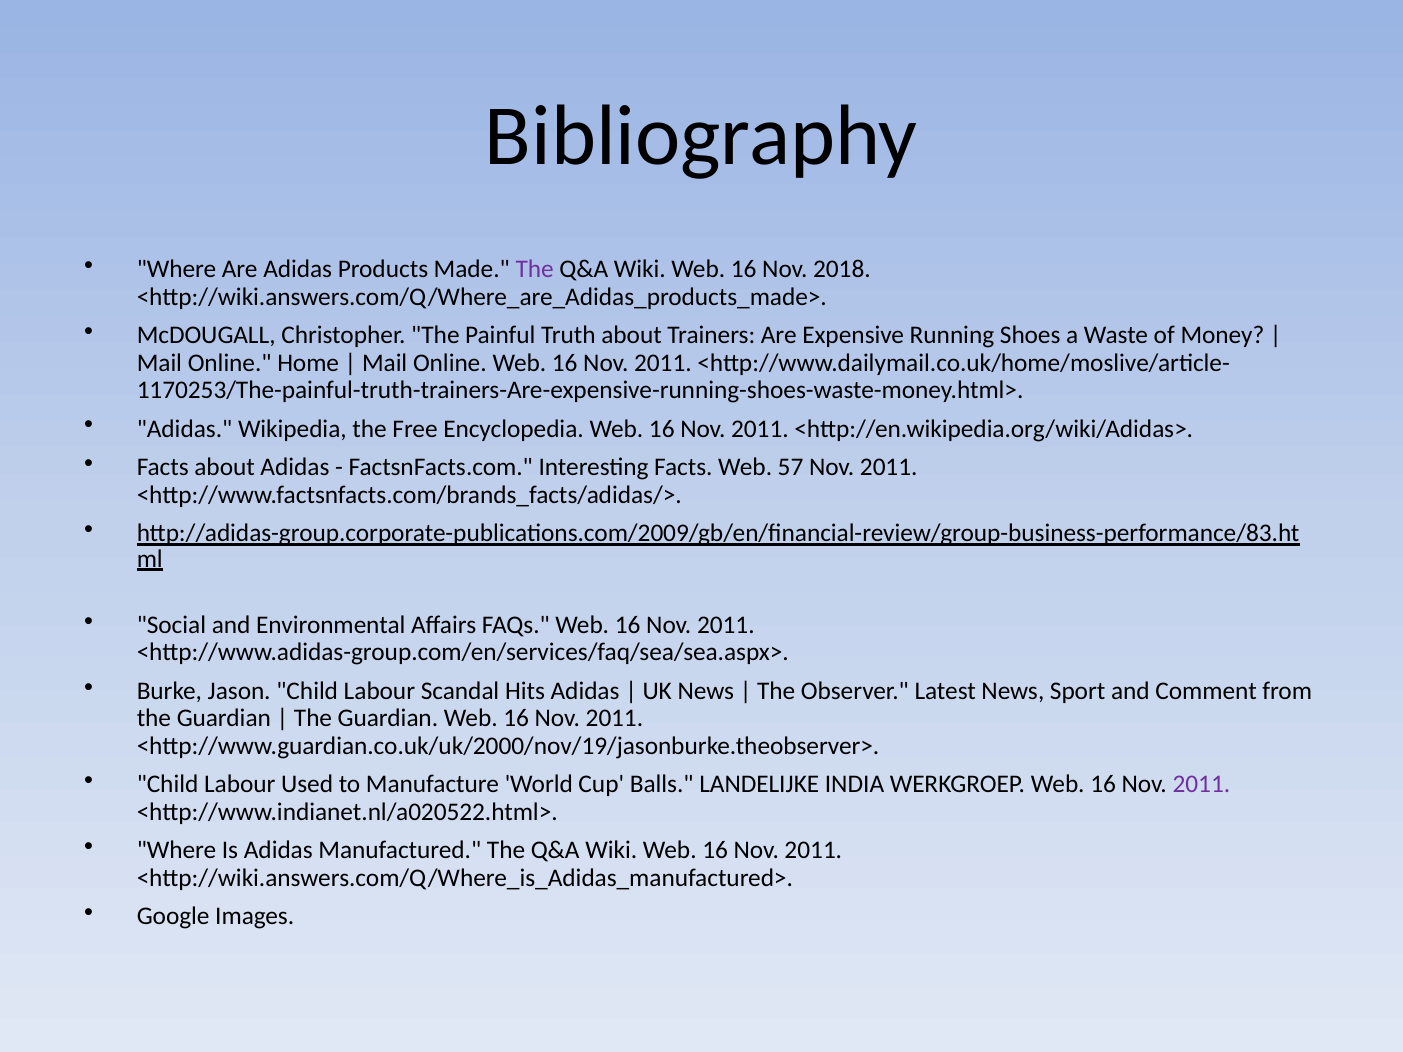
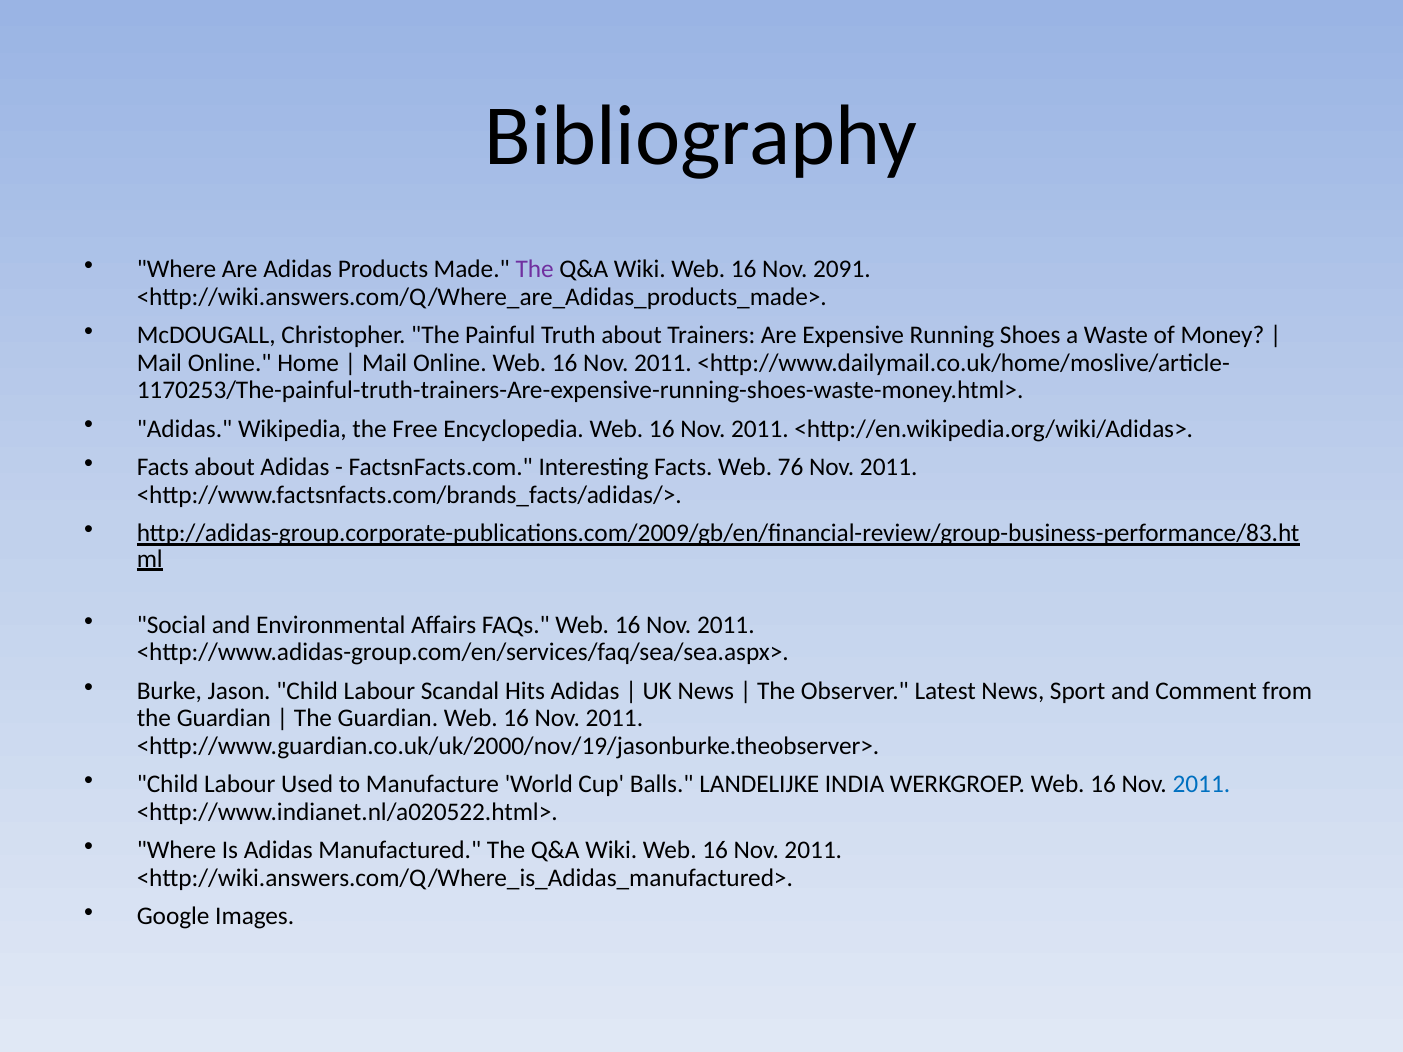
2018: 2018 -> 2091 (842, 270)
57: 57 -> 76 (791, 468)
2011 colour: purple -> blue (1201, 785)
